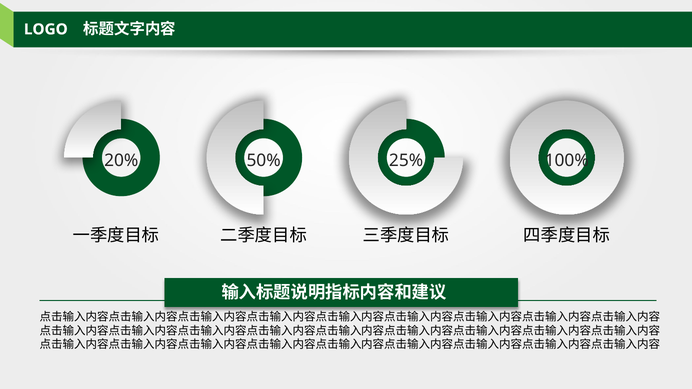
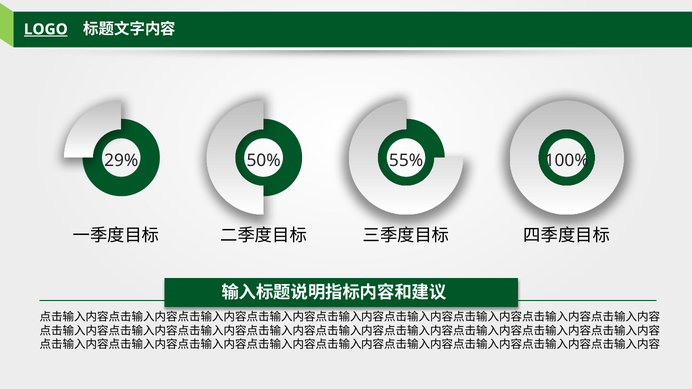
LOGO underline: none -> present (46, 29)
20%: 20% -> 29% (121, 160)
25%: 25% -> 55% (406, 160)
